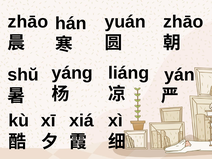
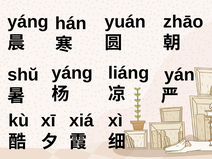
zhāo: zhāo -> yáng (28, 22)
